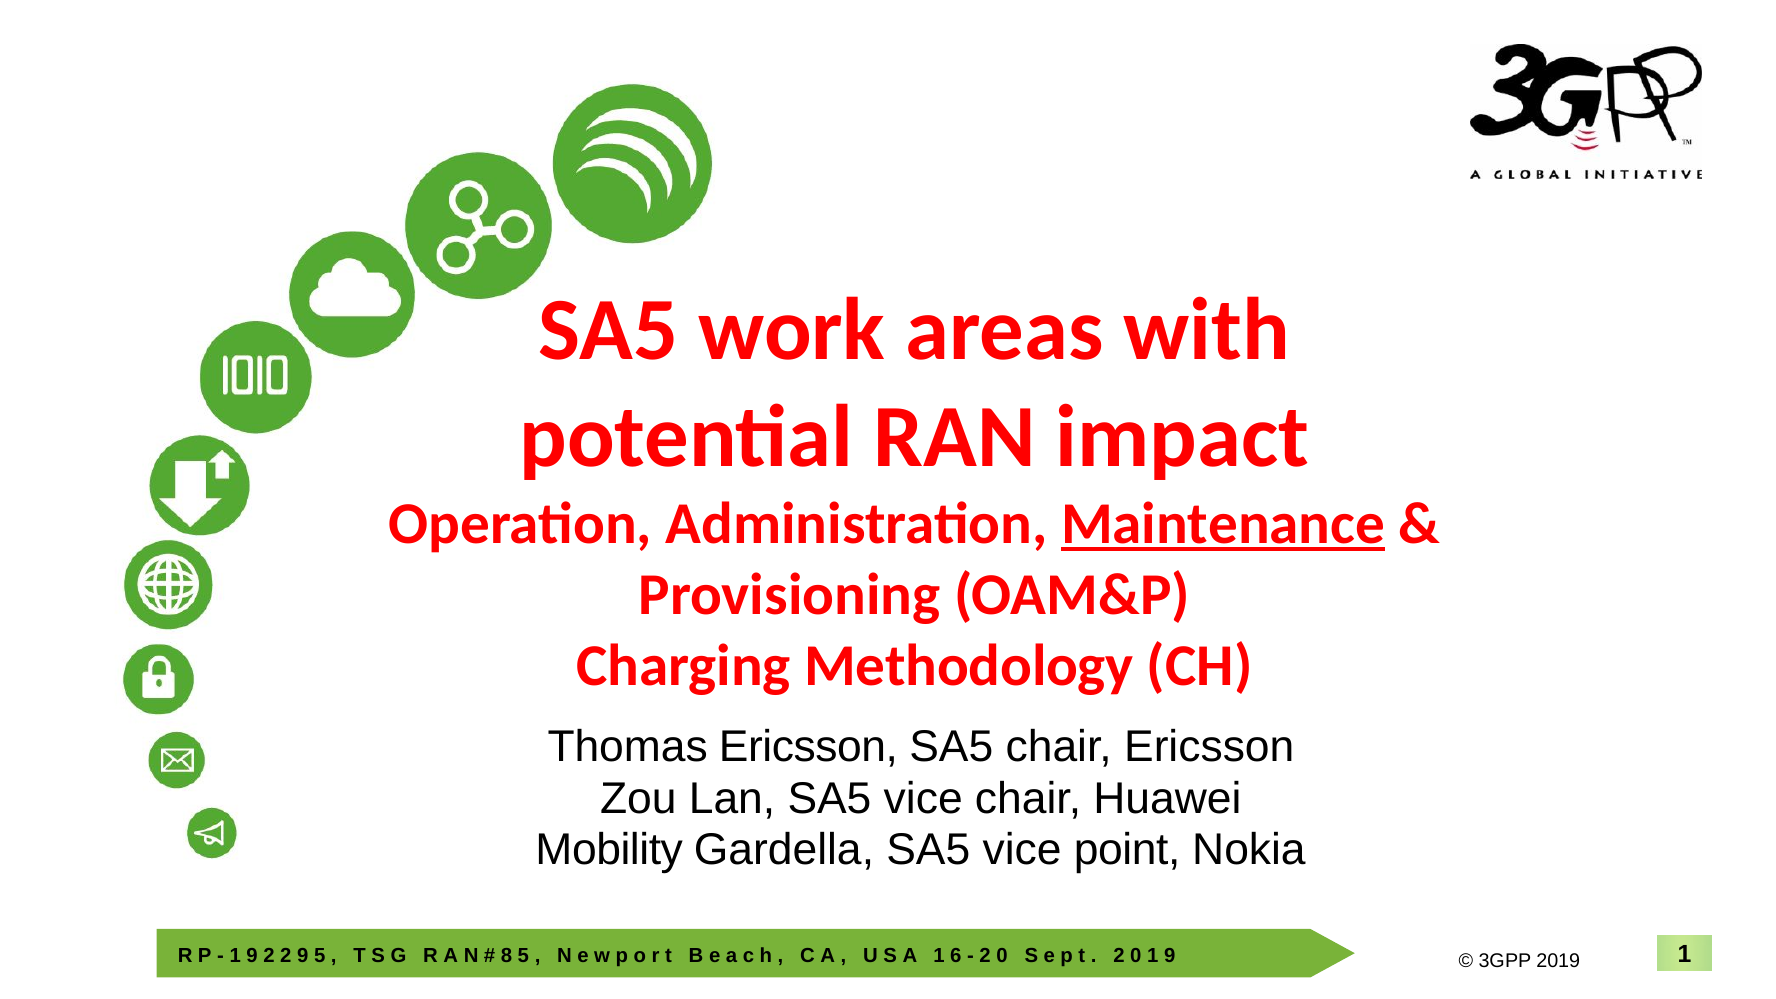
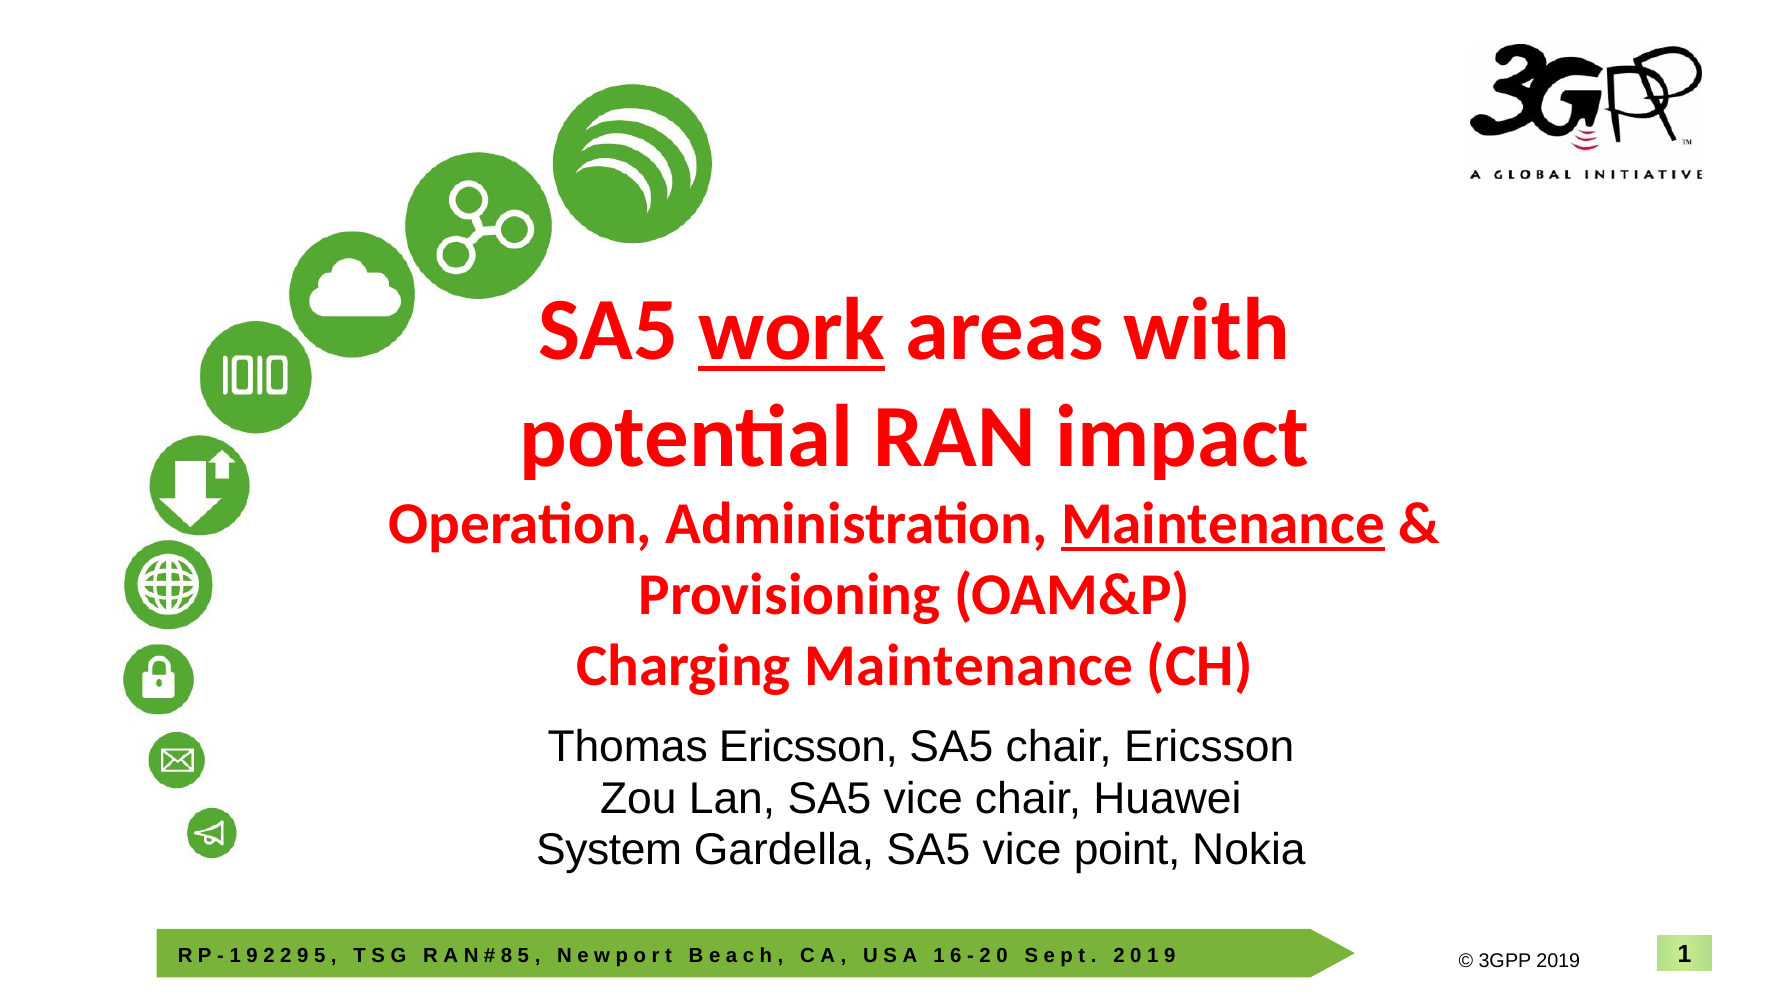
work underline: none -> present (792, 330)
Charging Methodology: Methodology -> Maintenance (969, 666)
Mobility: Mobility -> System (609, 850)
